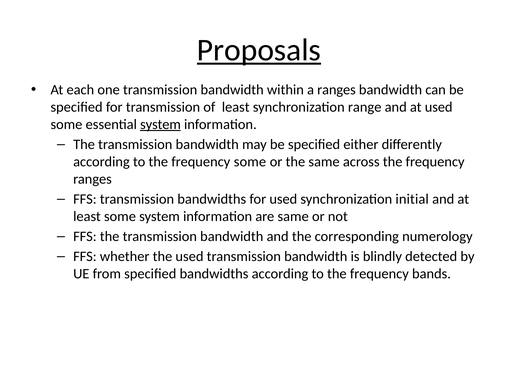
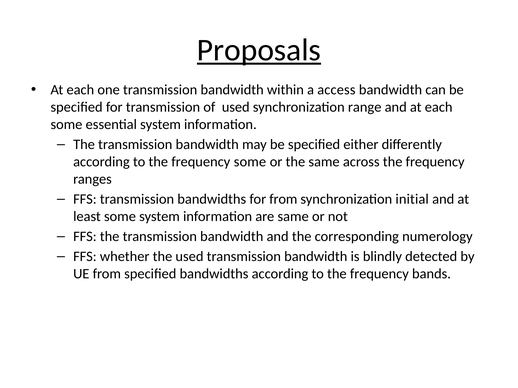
a ranges: ranges -> access (336, 90)
of least: least -> used (236, 107)
and at used: used -> each (439, 107)
system underline: present -> none (161, 124)
for used: used -> from (283, 199)
